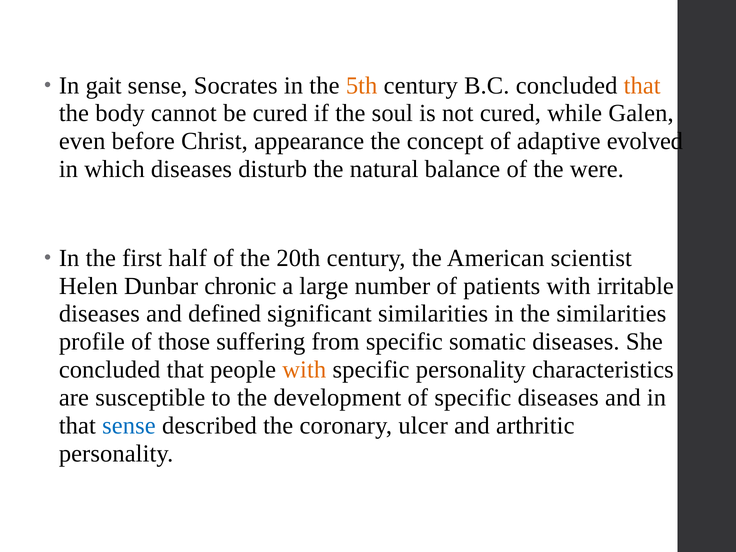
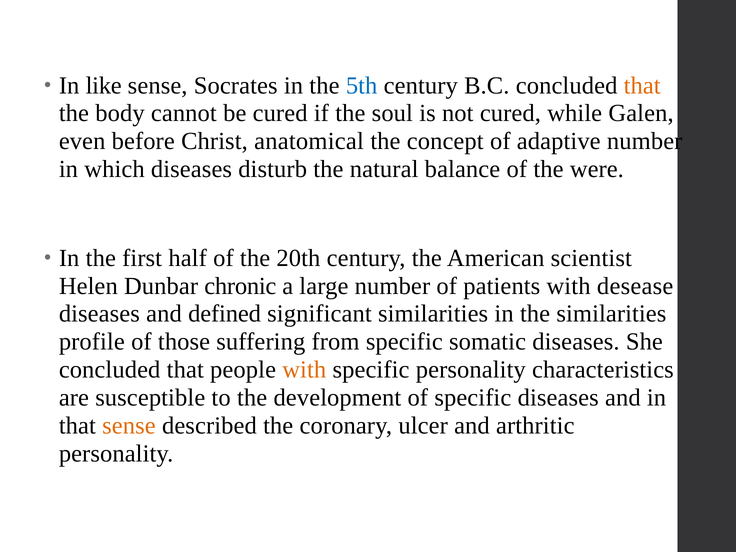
gait: gait -> like (104, 85)
5th colour: orange -> blue (362, 85)
appearance: appearance -> anatomical (309, 141)
adaptive evolved: evolved -> number (645, 141)
irritable: irritable -> desease (635, 286)
sense colour: blue -> orange (129, 426)
